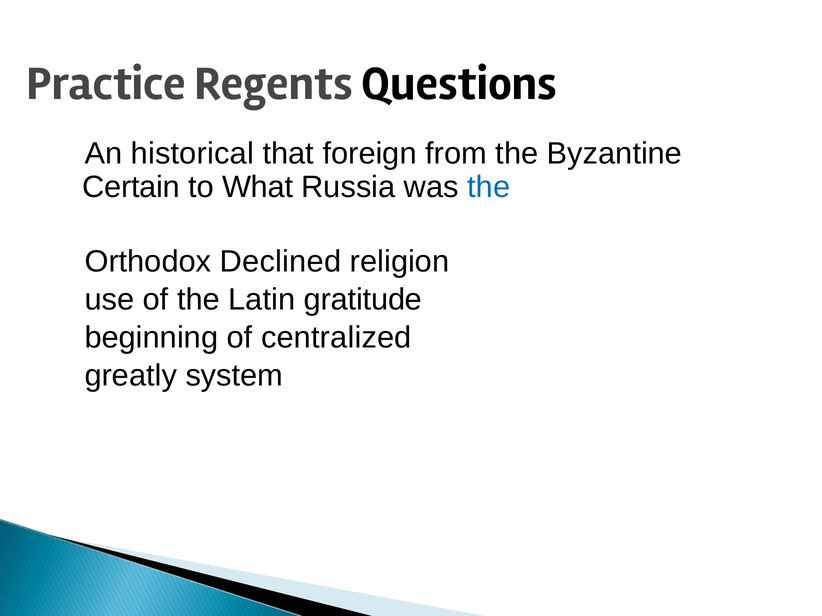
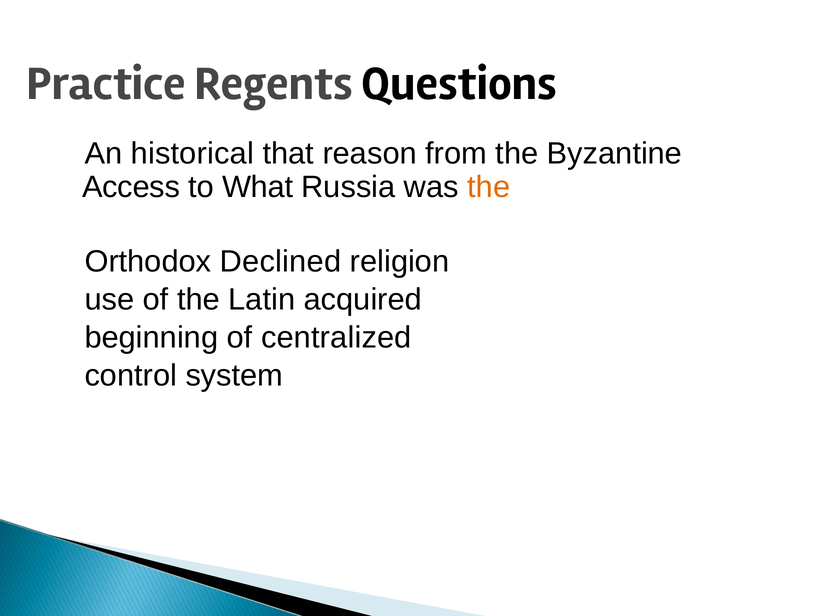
foreign: foreign -> reason (370, 154)
Certain: Certain -> Access (131, 187)
the colour: blue -> orange (489, 187)
gratitude: gratitude -> acquired (363, 300)
greatly: greatly -> control (131, 376)
